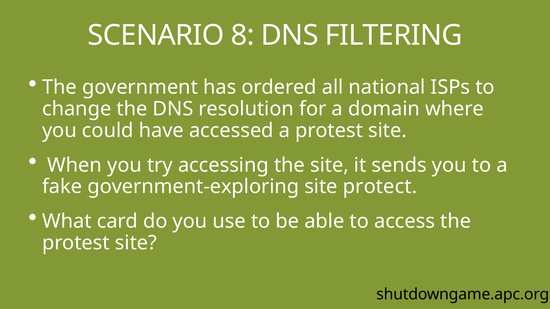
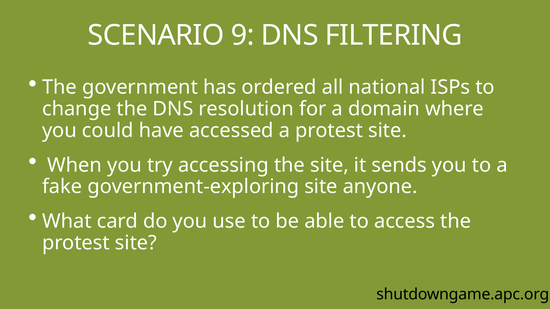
8: 8 -> 9 (243, 35)
protect: protect -> anyone (380, 187)
